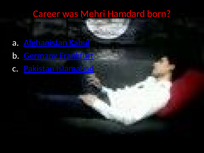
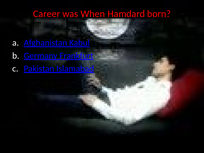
Mehri: Mehri -> When (93, 14)
